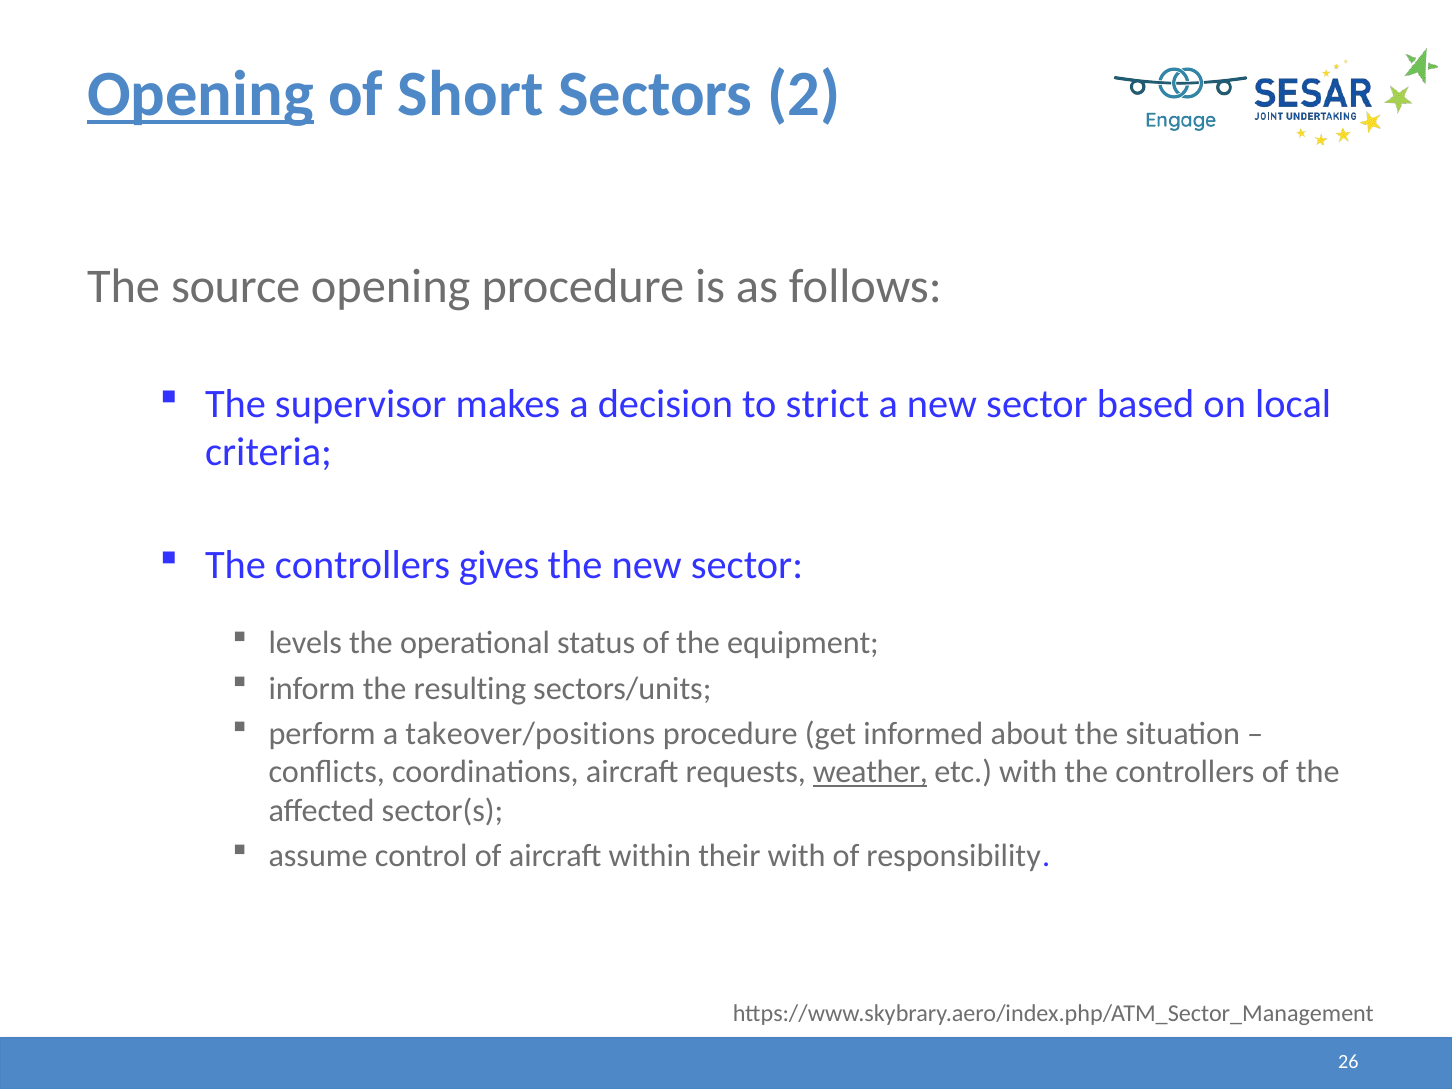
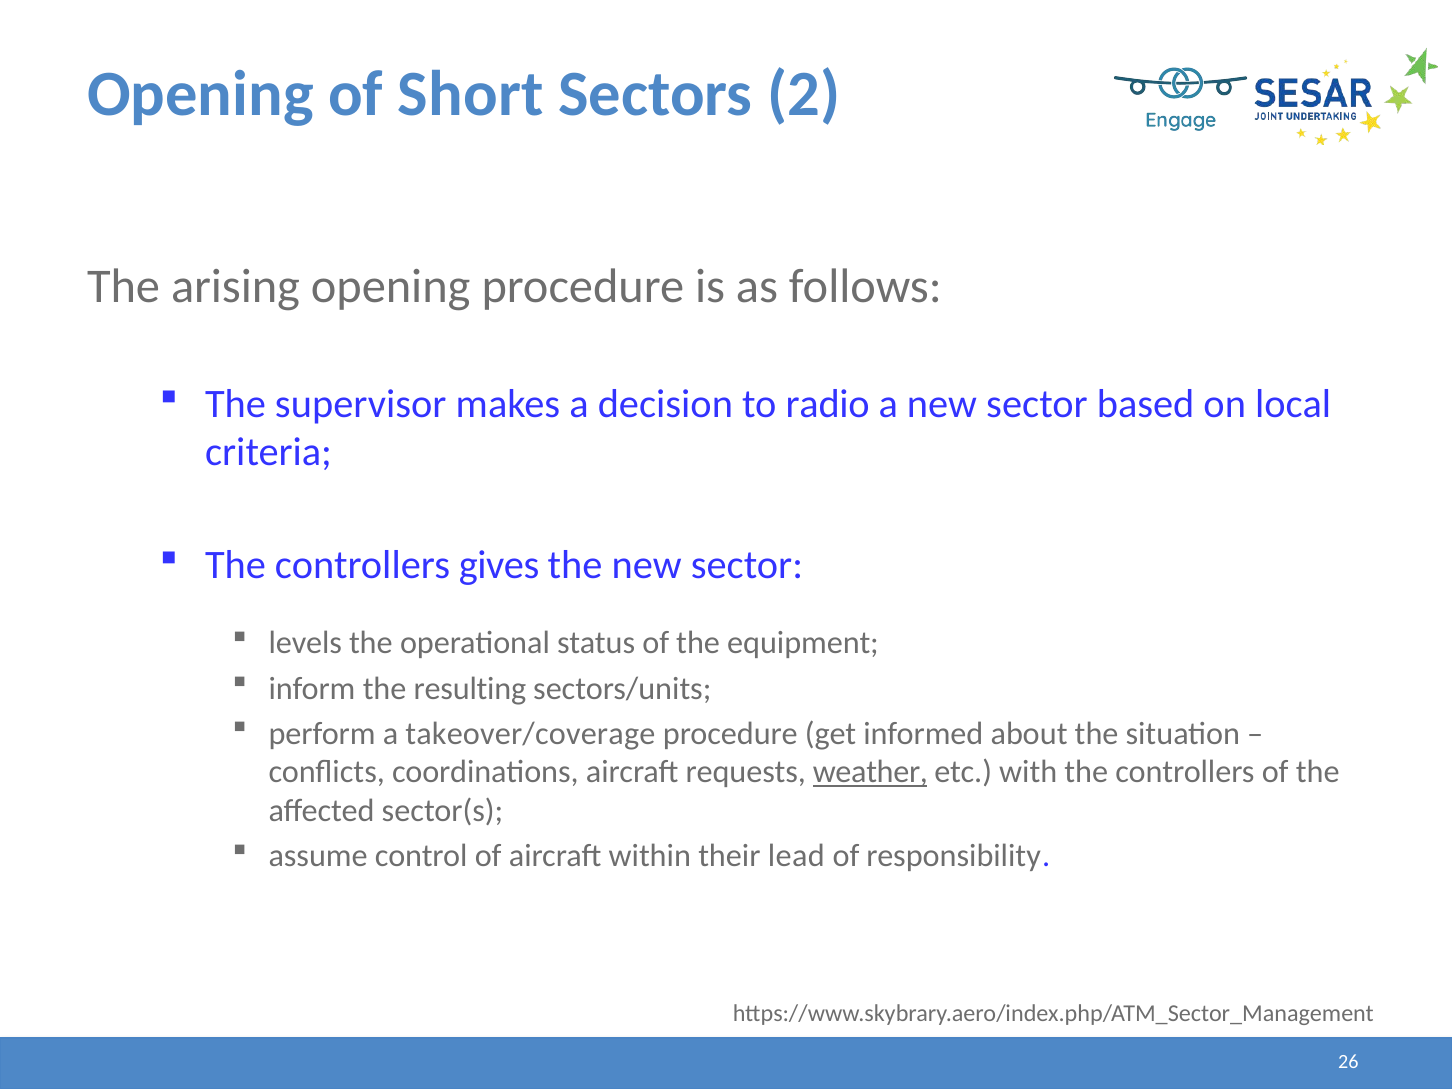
Opening underline: present -> none (200, 95)
source: source -> arising (236, 287)
strict: strict -> radio (828, 404)
takeover/positions: takeover/positions -> takeover/coverage (530, 734)
their with: with -> lead (796, 856)
